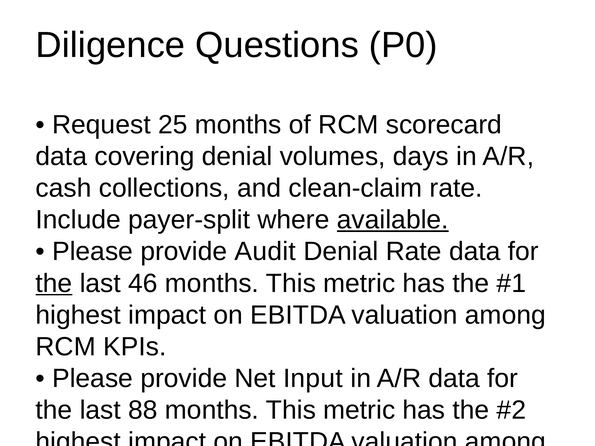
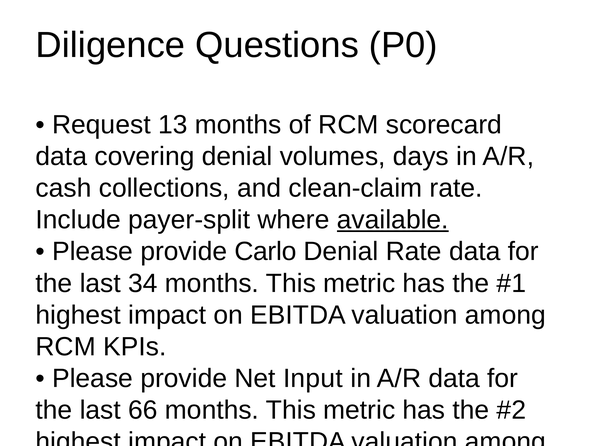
25: 25 -> 13 (173, 125)
Audit: Audit -> Carlo (265, 252)
the underline: present -> none (54, 283)
46: 46 -> 34 (143, 283)
88: 88 -> 66 (143, 410)
